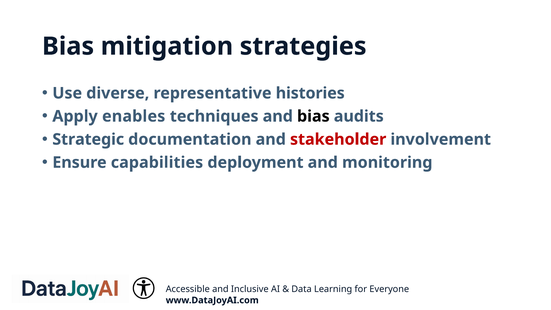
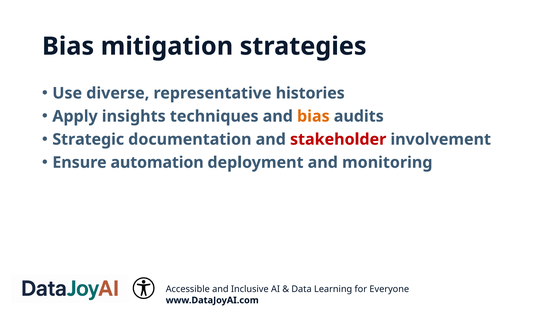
enables: enables -> insights (134, 116)
bias colour: black -> orange (313, 116)
capabilities: capabilities -> automation (157, 162)
